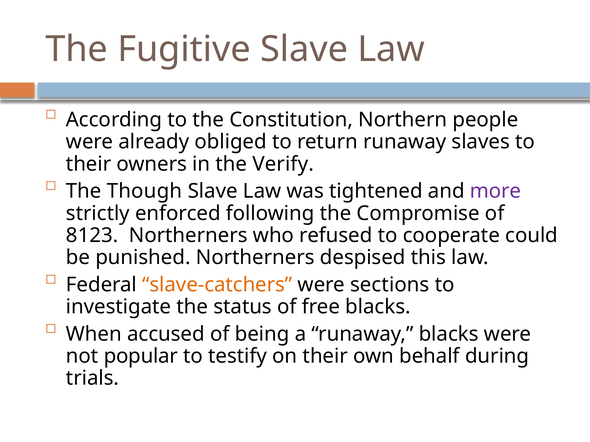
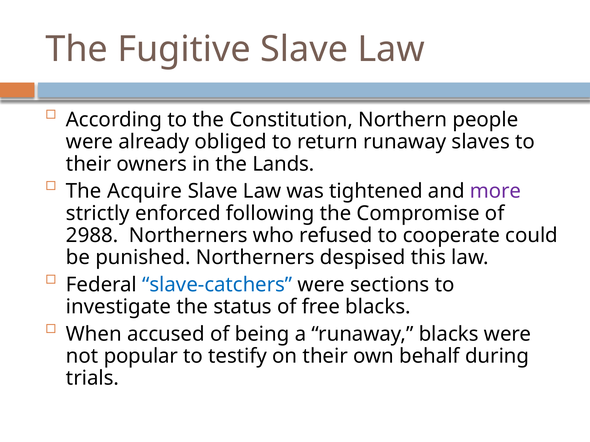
Verify: Verify -> Lands (283, 164)
Though: Though -> Acquire (145, 191)
8123: 8123 -> 2988 (92, 236)
slave-catchers colour: orange -> blue (217, 285)
